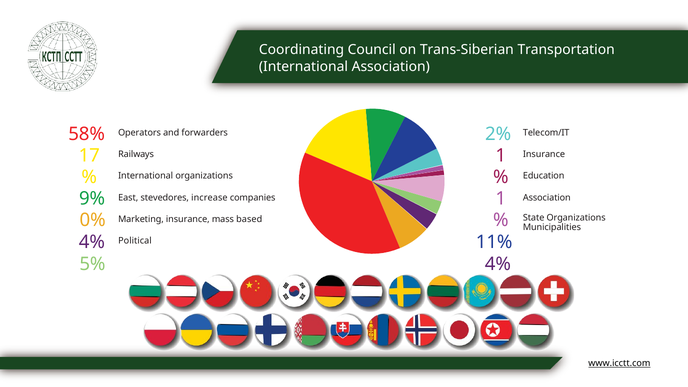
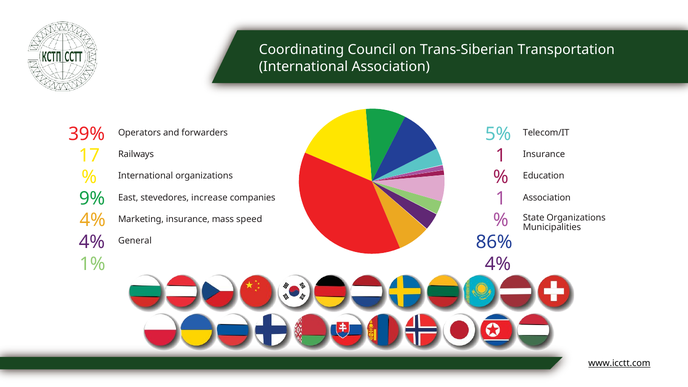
58%: 58% -> 39% (87, 134)
2%: 2% -> 5% (498, 134)
0%: 0% -> 4% (93, 221)
based: based -> speed (249, 219)
11%: 11% -> 86% (494, 242)
Political: Political -> General (135, 241)
5%: 5% -> 1% (92, 264)
